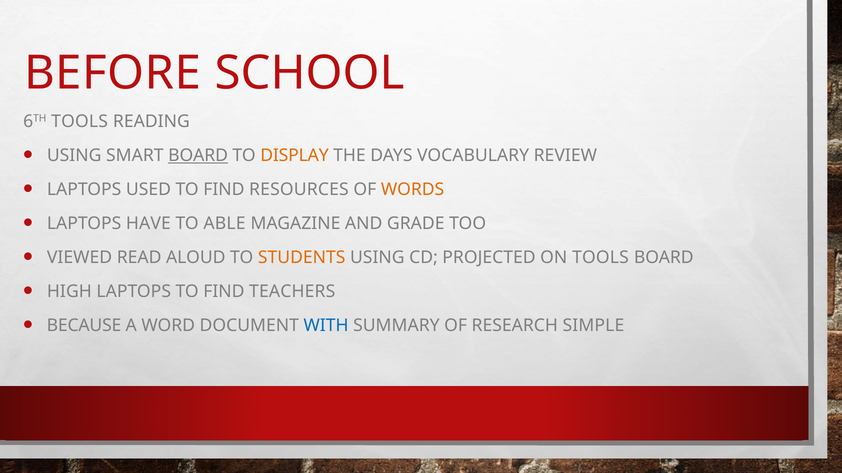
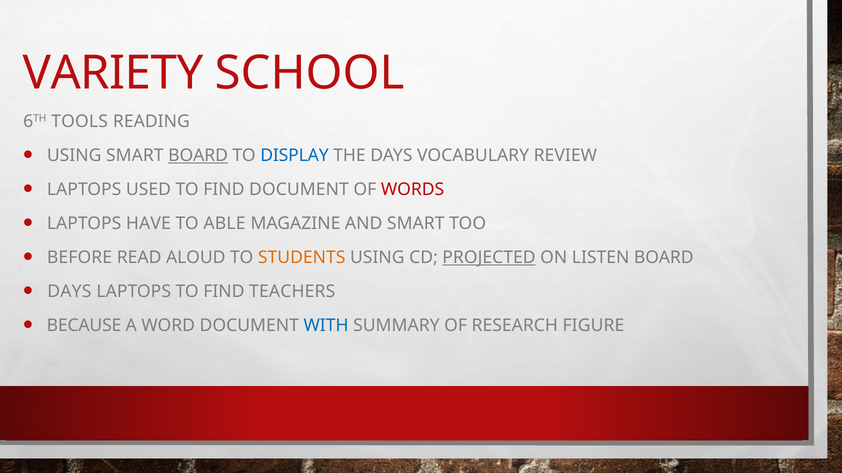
BEFORE: BEFORE -> VARIETY (113, 73)
DISPLAY colour: orange -> blue (295, 156)
FIND RESOURCES: RESOURCES -> DOCUMENT (299, 190)
WORDS colour: orange -> red (413, 190)
AND GRADE: GRADE -> SMART (416, 224)
VIEWED: VIEWED -> BEFORE (80, 258)
PROJECTED underline: none -> present (489, 258)
ON TOOLS: TOOLS -> LISTEN (601, 258)
HIGH: HIGH -> DAYS (69, 292)
SIMPLE: SIMPLE -> FIGURE (593, 326)
